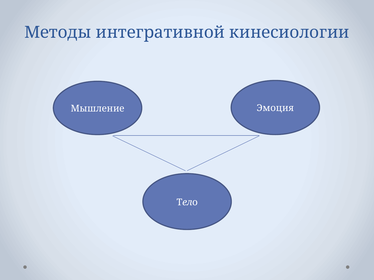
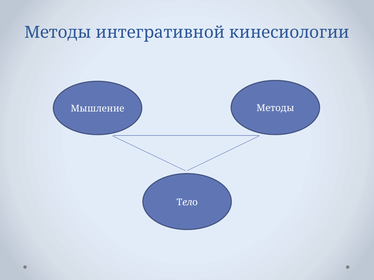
Мышление Эмоция: Эмоция -> Методы (275, 108)
